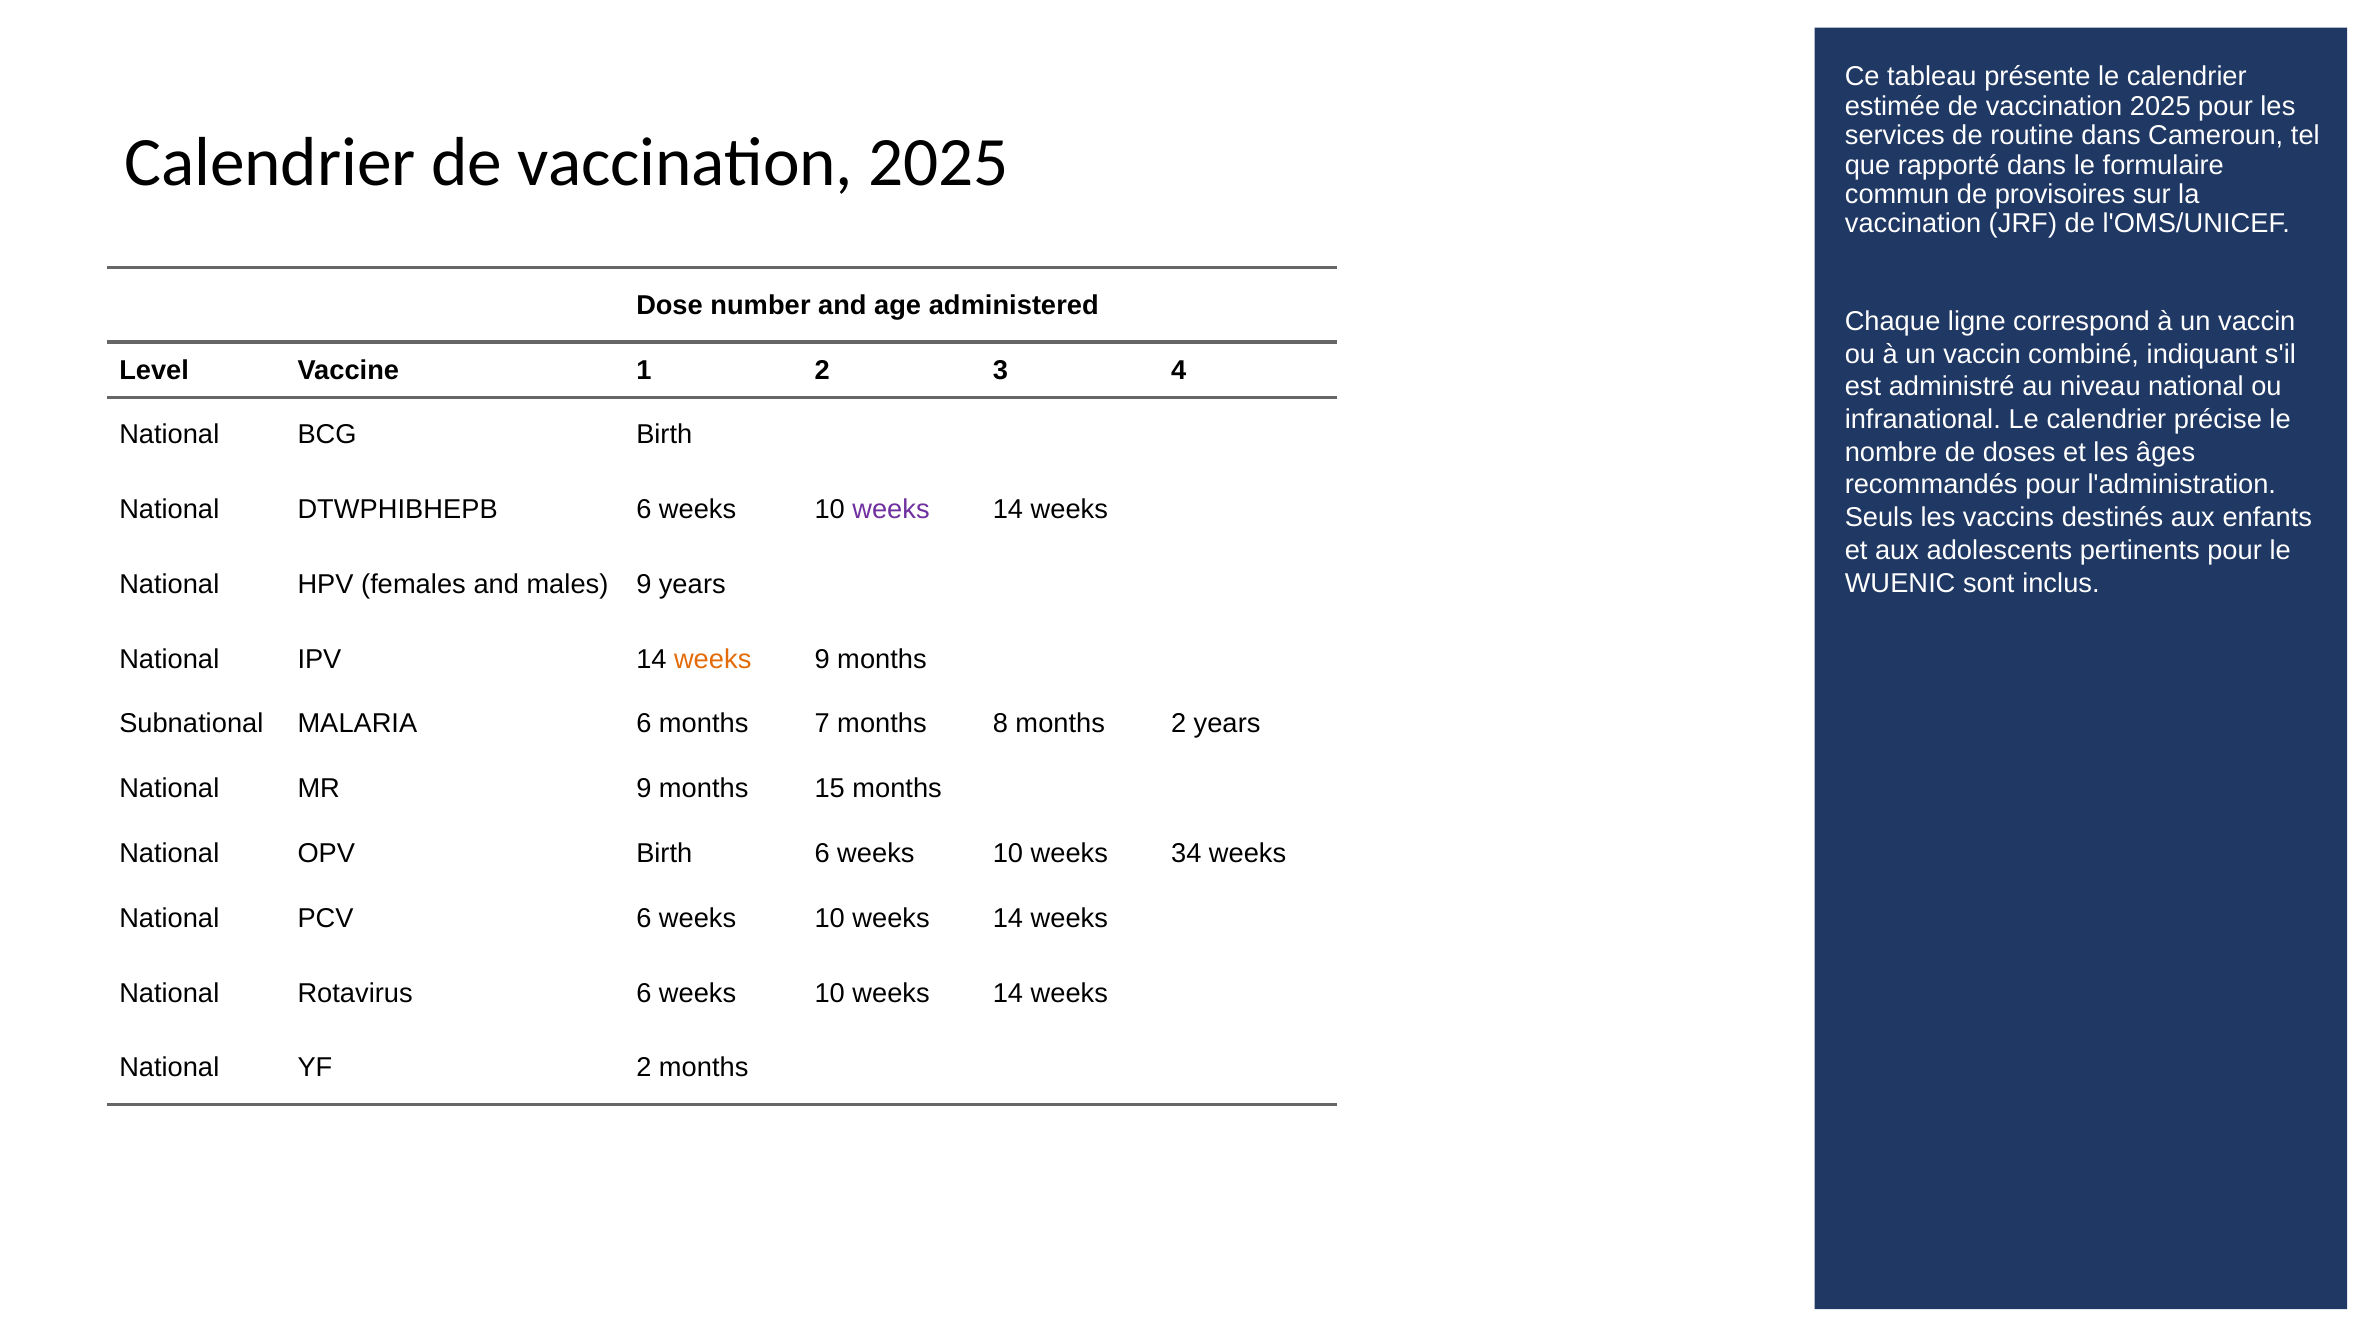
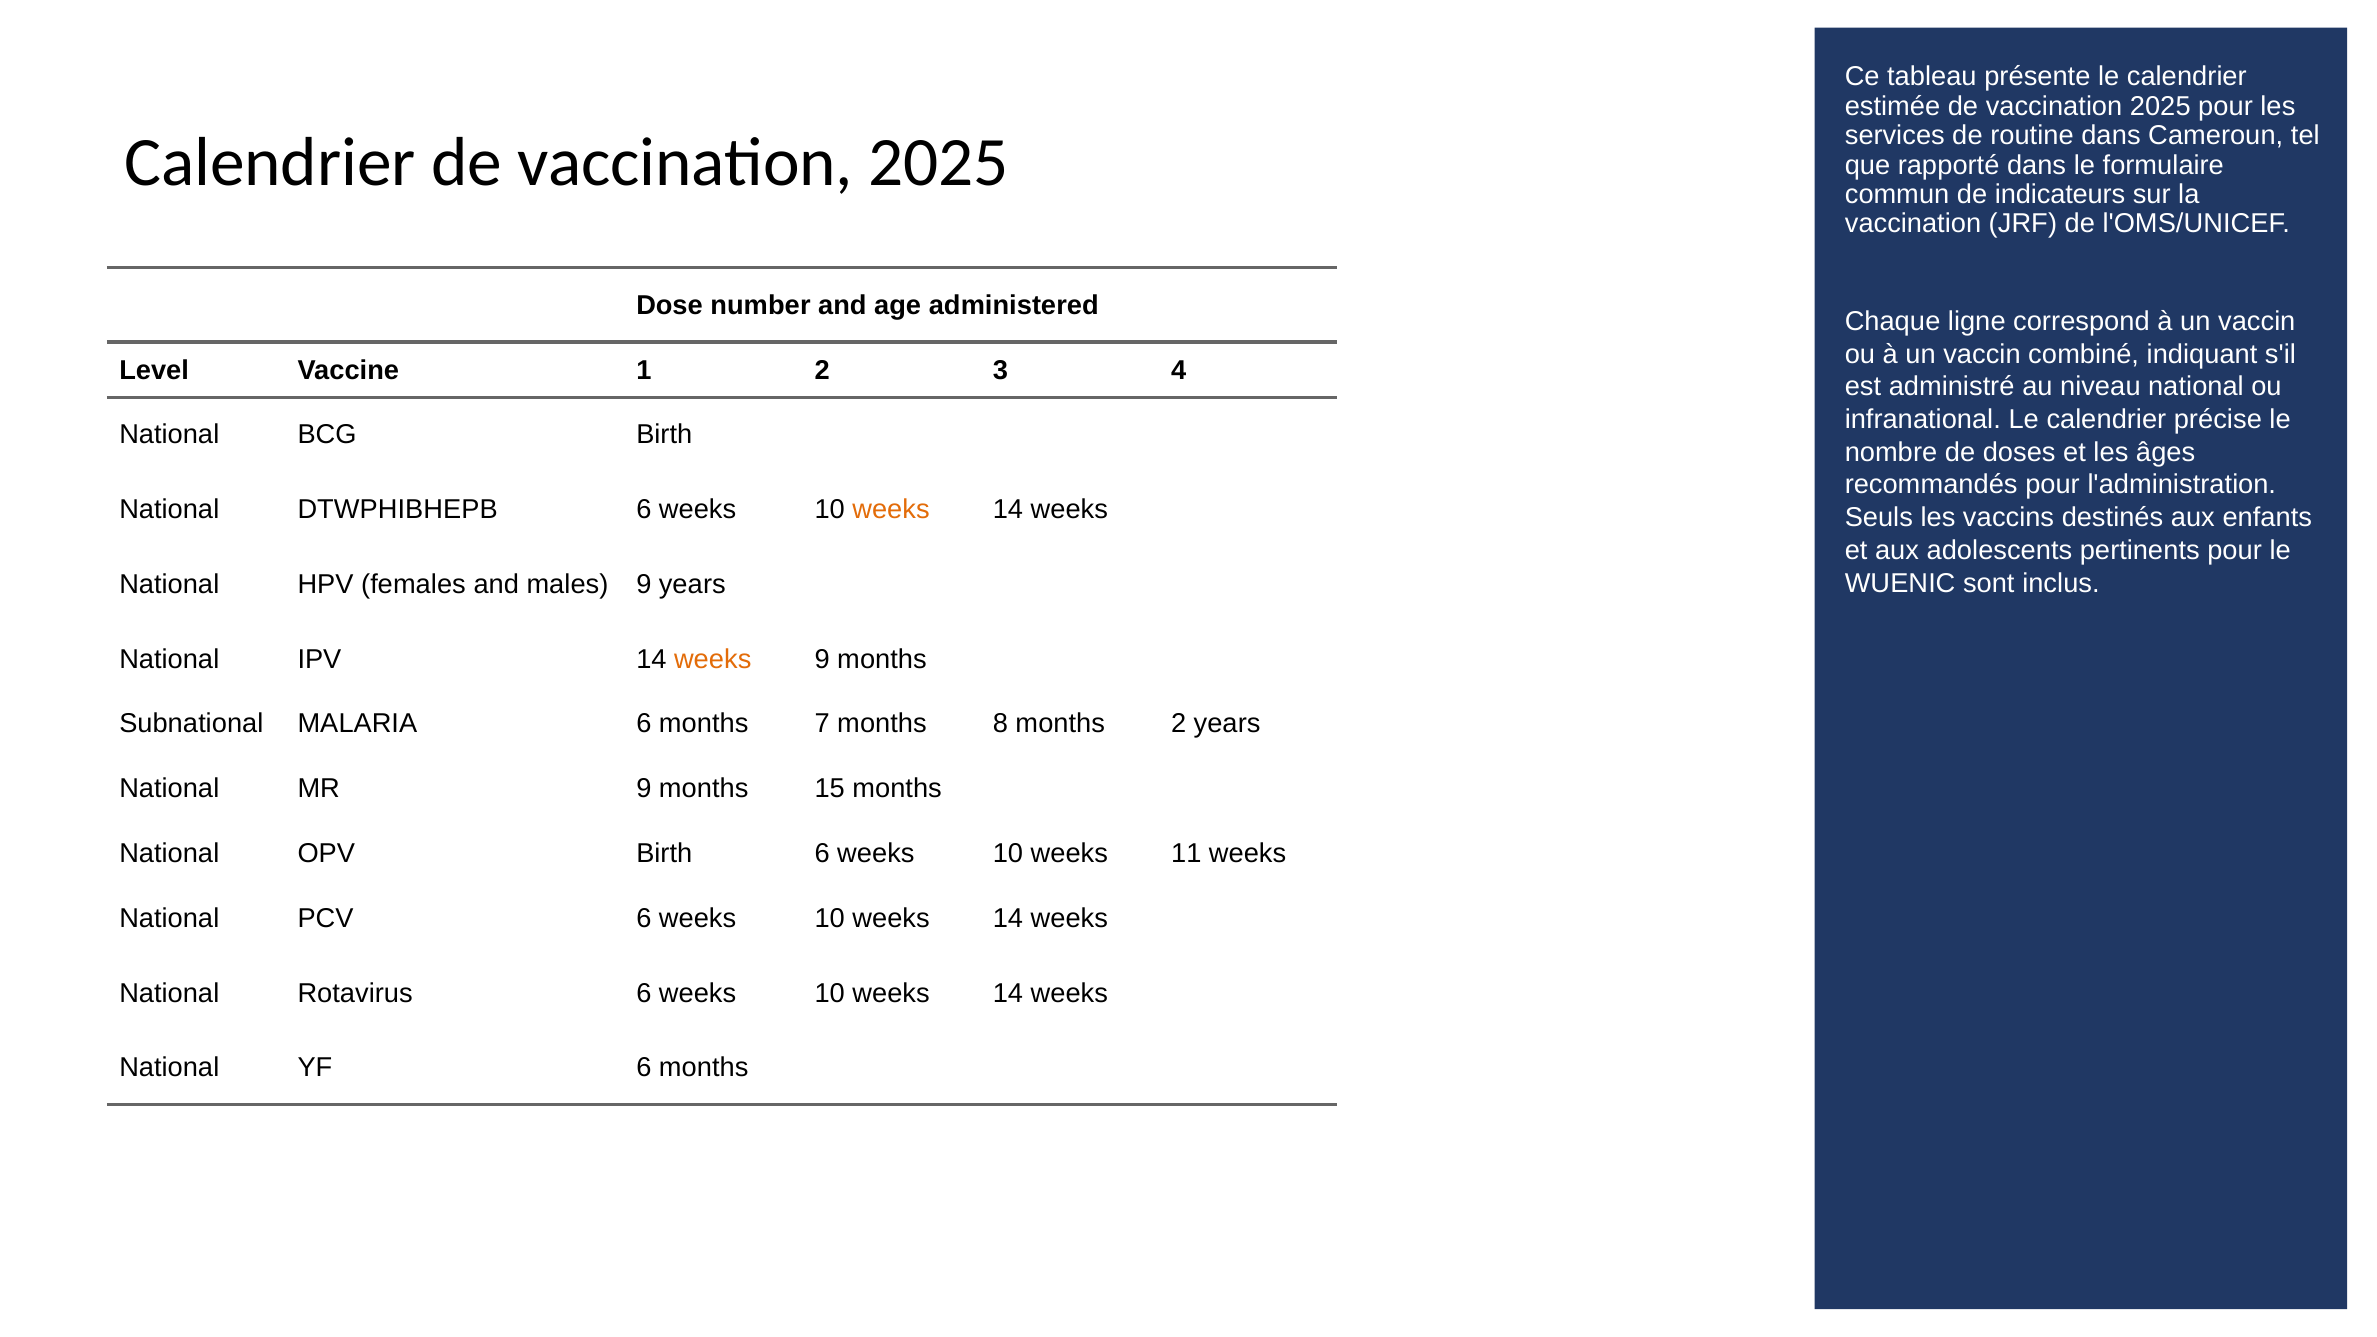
provisoires: provisoires -> indicateurs (2060, 194)
weeks colour: purple -> orange (891, 510)
34: 34 -> 11 (1186, 854)
YF 2: 2 -> 6 (644, 1068)
